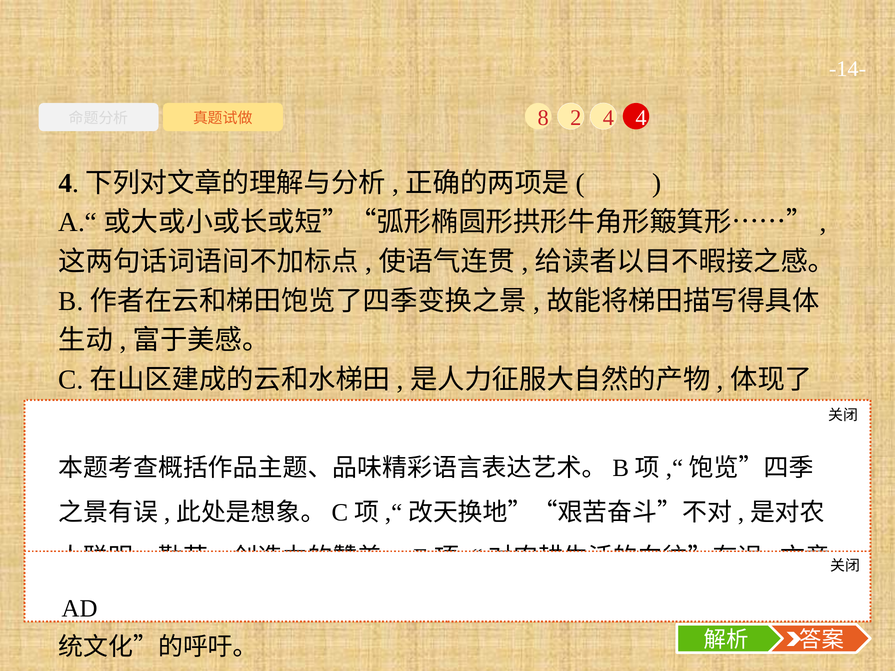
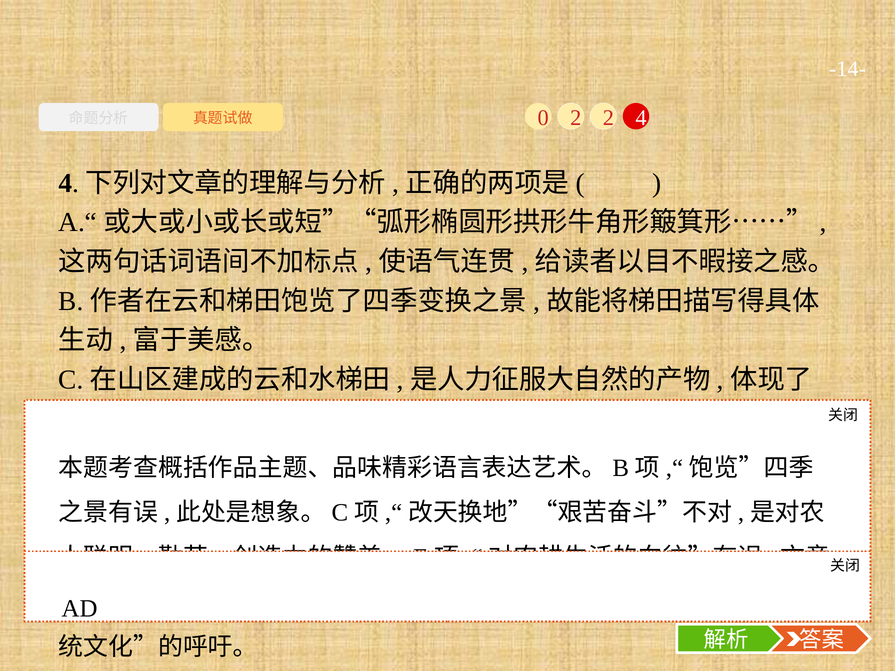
8: 8 -> 0 (543, 118)
2 4: 4 -> 2 (608, 118)
